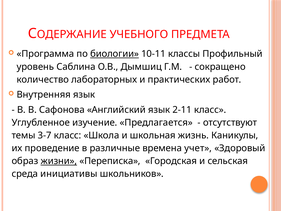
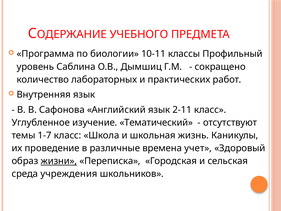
биологии underline: present -> none (115, 54)
Предлагается: Предлагается -> Тематический (156, 122)
3-7: 3-7 -> 1-7 (45, 135)
инициативы: инициативы -> учреждения (69, 174)
